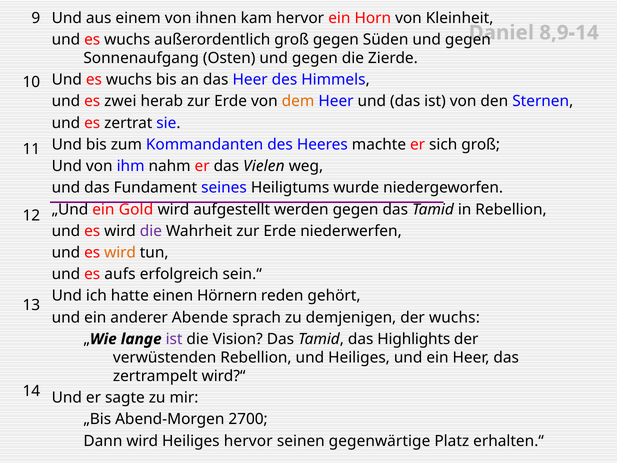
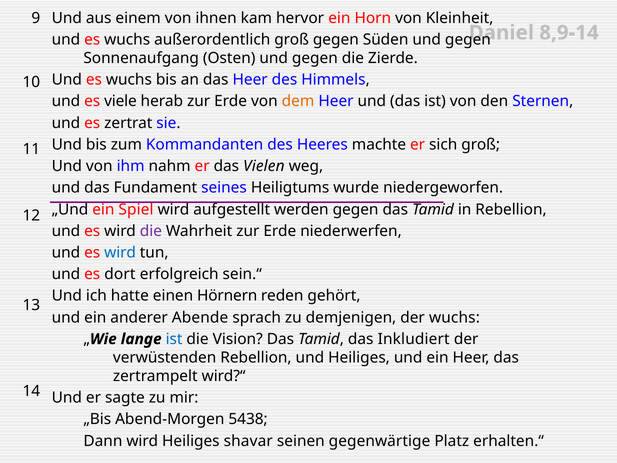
zwei: zwei -> viele (120, 101)
Gold: Gold -> Spiel (136, 209)
wird colour: orange -> blue (120, 252)
aufs: aufs -> dort (120, 274)
ist colour: purple -> blue (174, 339)
Highlights: Highlights -> Inkludiert (414, 339)
2700: 2700 -> 5438 (248, 419)
Heiliges hervor: hervor -> shavar (248, 441)
